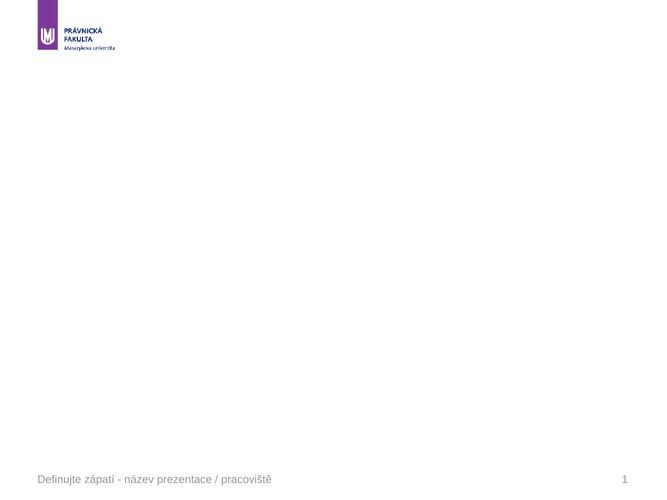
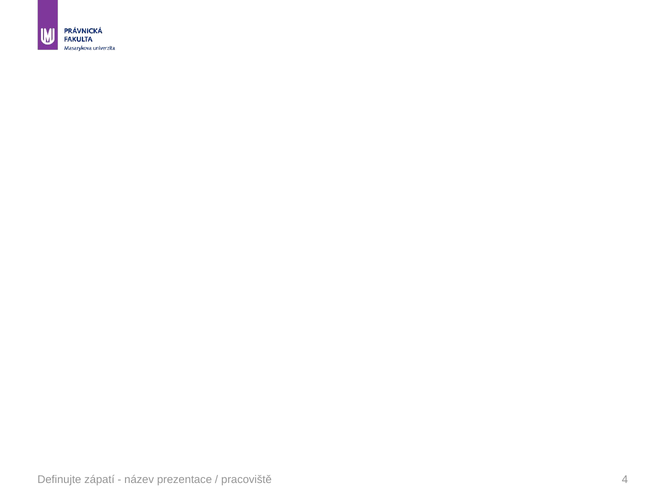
1: 1 -> 4 (625, 480)
